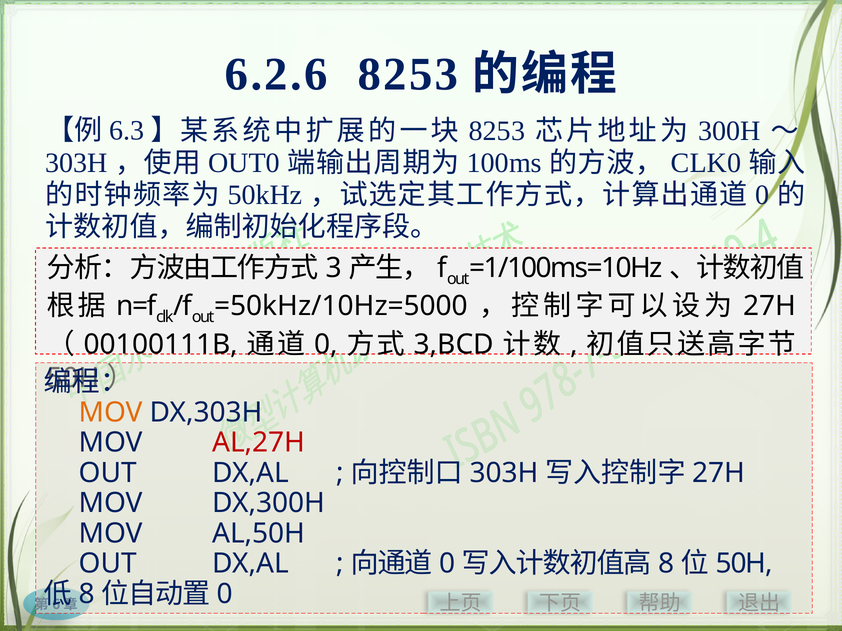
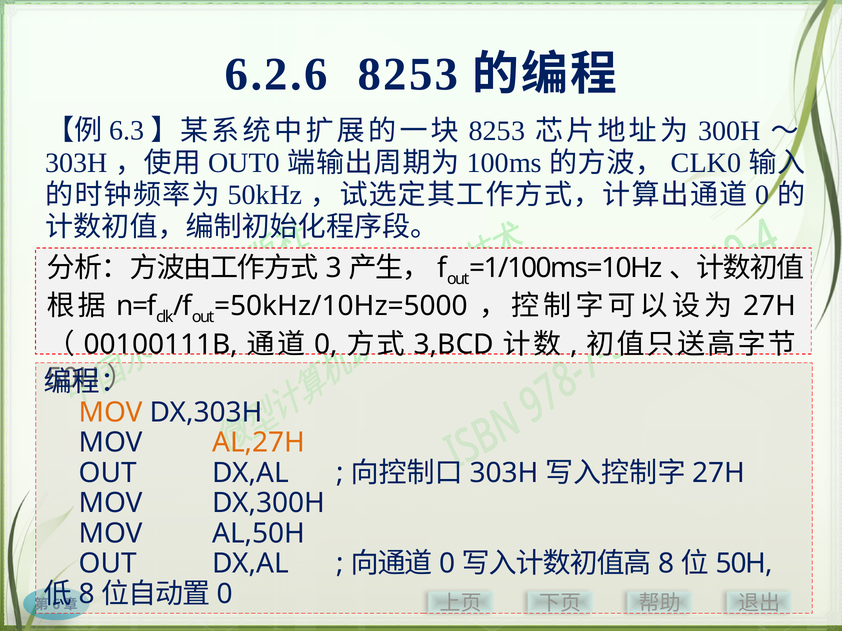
AL,27H colour: red -> orange (259, 443)
